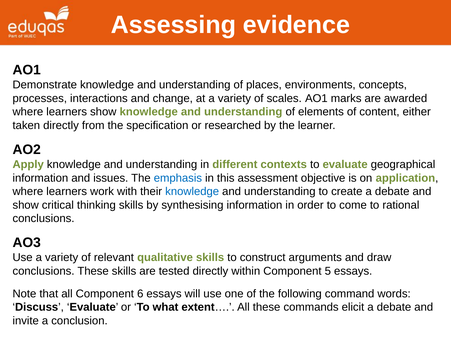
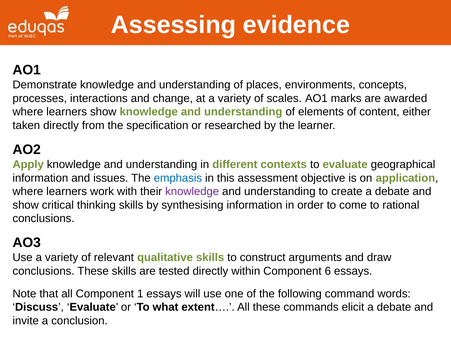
knowledge colour: blue -> purple (192, 192)
5: 5 -> 6 (328, 271)
6: 6 -> 1 (140, 294)
